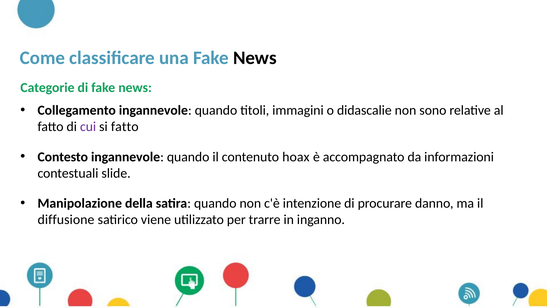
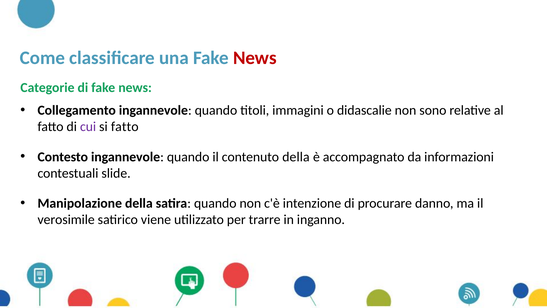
News colour: black -> red (255, 58)
contenuto hoax: hoax -> della (296, 157)
diffusione: diffusione -> verosimile (66, 220)
